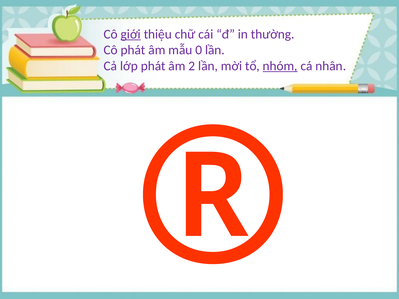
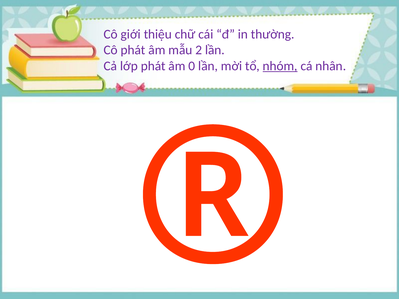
giới underline: present -> none (131, 34)
0: 0 -> 2 (199, 50)
2: 2 -> 0 (192, 66)
